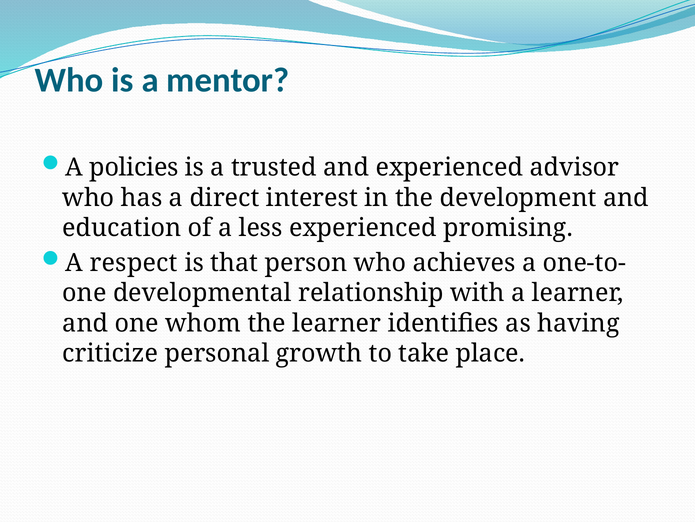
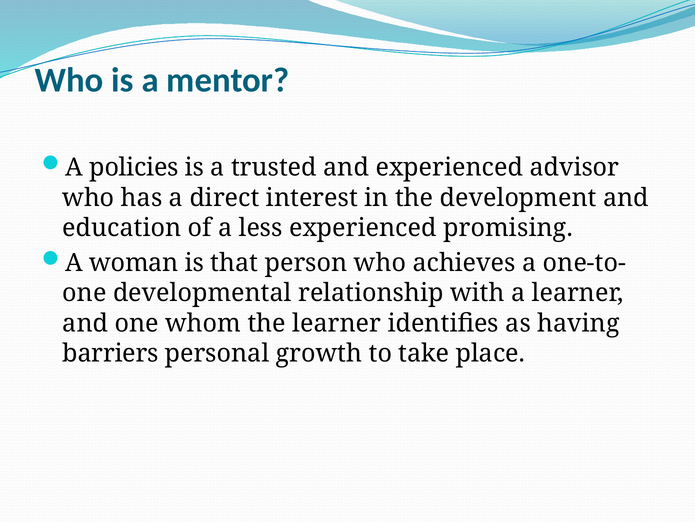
respect: respect -> woman (134, 263)
criticize: criticize -> barriers (110, 353)
